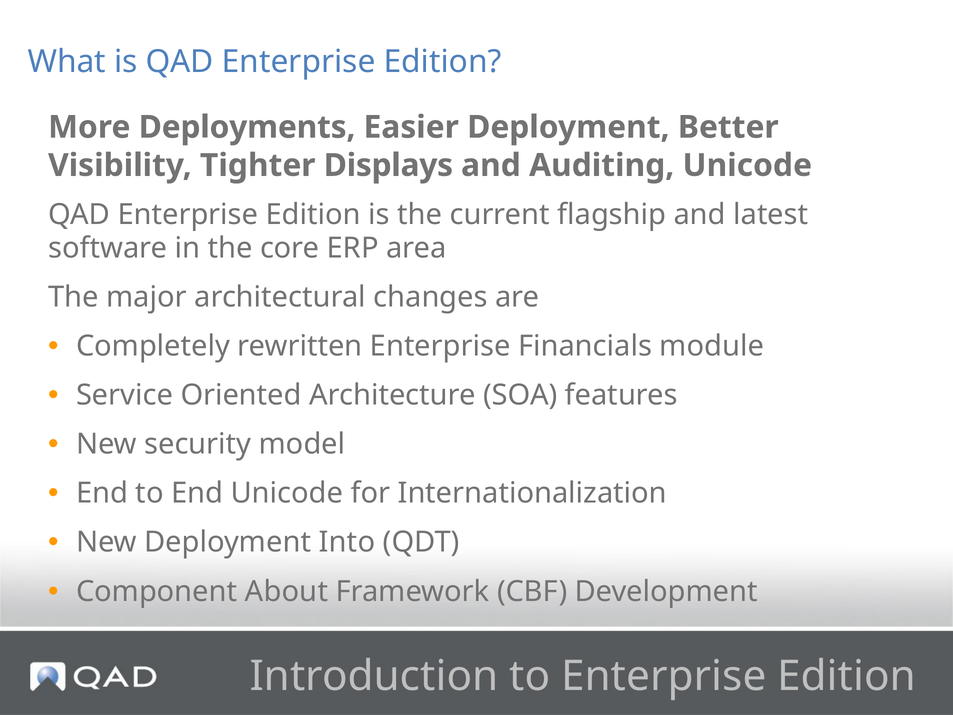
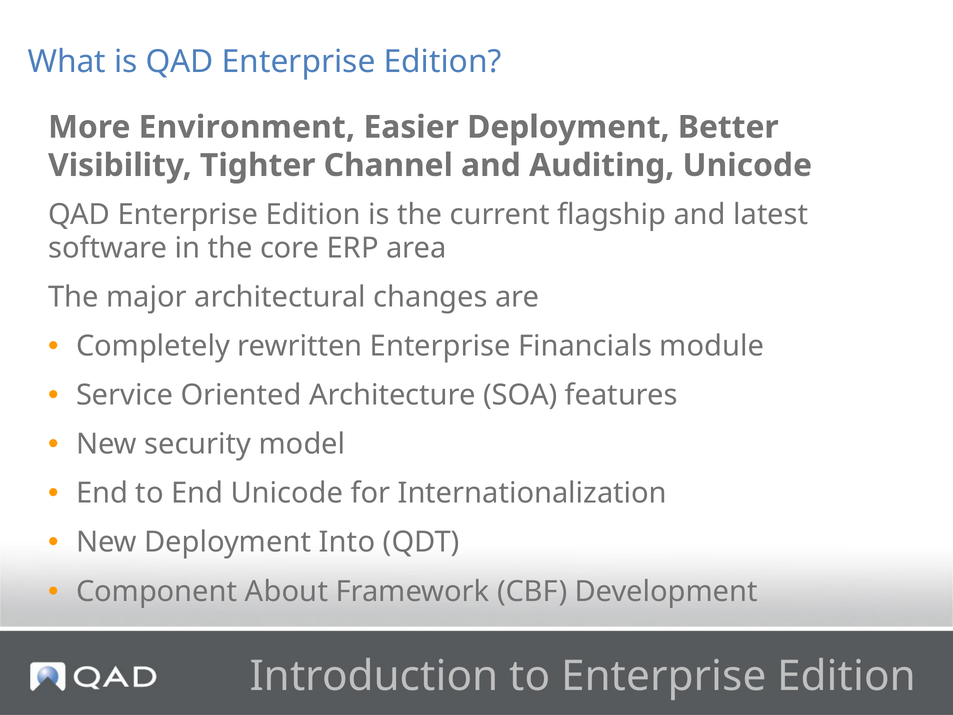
Deployments: Deployments -> Environment (247, 127)
Displays: Displays -> Channel (388, 165)
